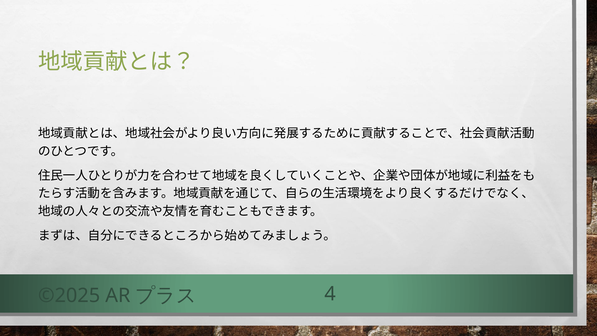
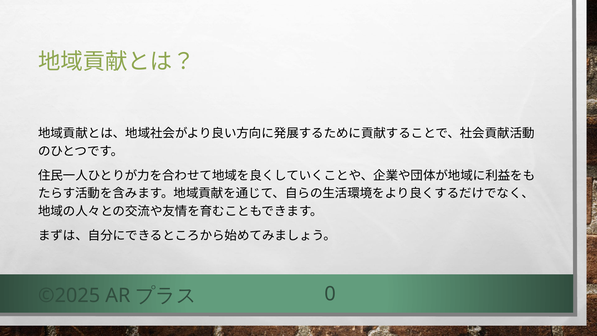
4: 4 -> 0 (330, 294)
